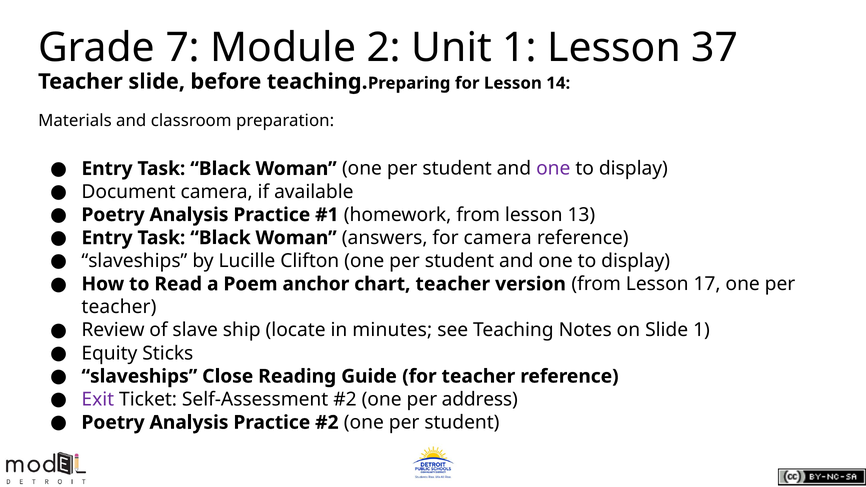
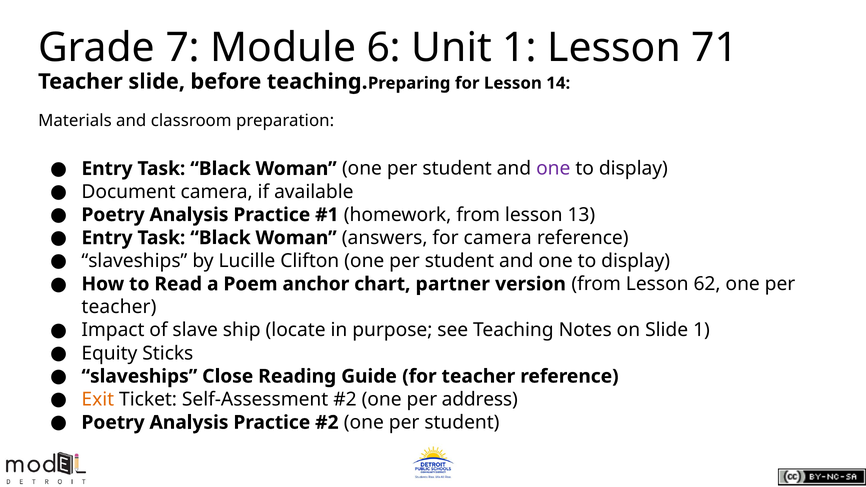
2: 2 -> 6 (384, 48)
37: 37 -> 71 (715, 48)
chart teacher: teacher -> partner (453, 284)
17: 17 -> 62 (707, 284)
Review: Review -> Impact (113, 330)
minutes: minutes -> purpose (392, 330)
Exit colour: purple -> orange (98, 399)
